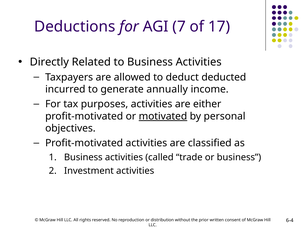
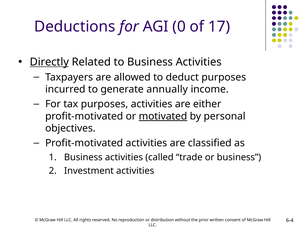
7: 7 -> 0 (179, 27)
Directly underline: none -> present (49, 62)
deduct deducted: deducted -> purposes (224, 77)
